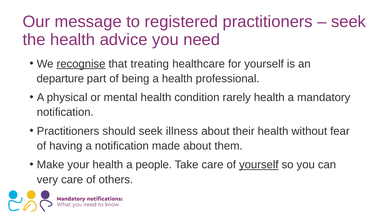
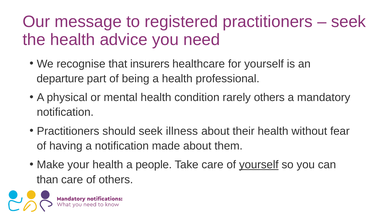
recognise underline: present -> none (81, 64)
treating: treating -> insurers (150, 64)
rarely health: health -> others (269, 98)
very: very -> than (47, 180)
